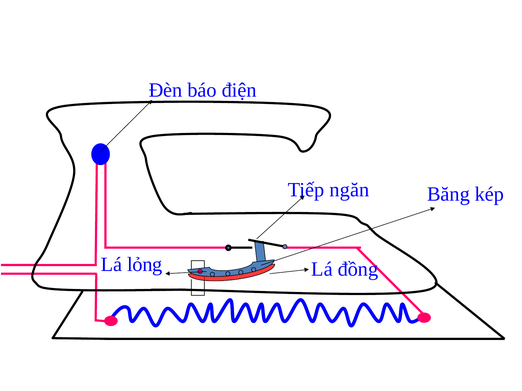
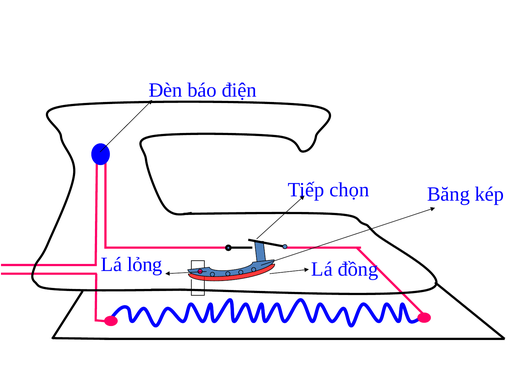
ngăn: ngăn -> chọn (349, 190)
